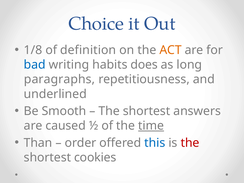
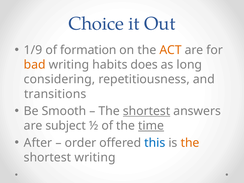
1/8: 1/8 -> 1/9 (33, 50)
definition: definition -> formation (88, 50)
bad colour: blue -> orange (35, 65)
paragraphs: paragraphs -> considering (60, 79)
underlined: underlined -> transitions (55, 94)
shortest underline: none -> present (147, 111)
caused: caused -> subject (66, 126)
Than: Than -> After (38, 143)
the colour: red -> orange (190, 143)
shortest cookies: cookies -> writing (95, 157)
